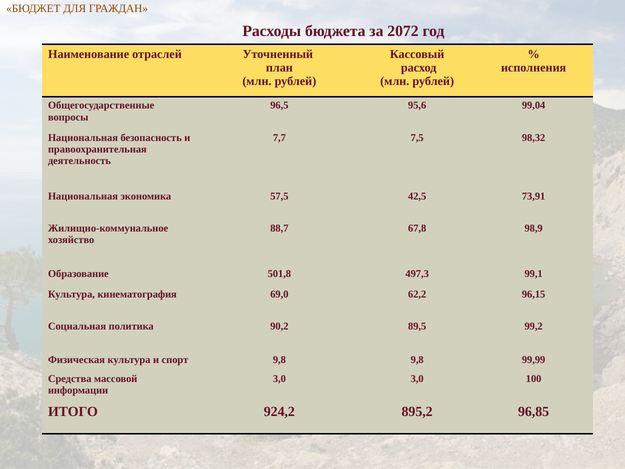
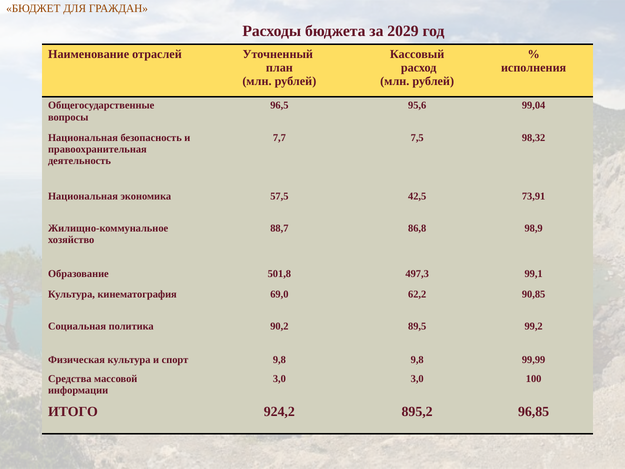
2072: 2072 -> 2029 (403, 31)
67,8: 67,8 -> 86,8 (417, 228)
96,15: 96,15 -> 90,85 (534, 294)
